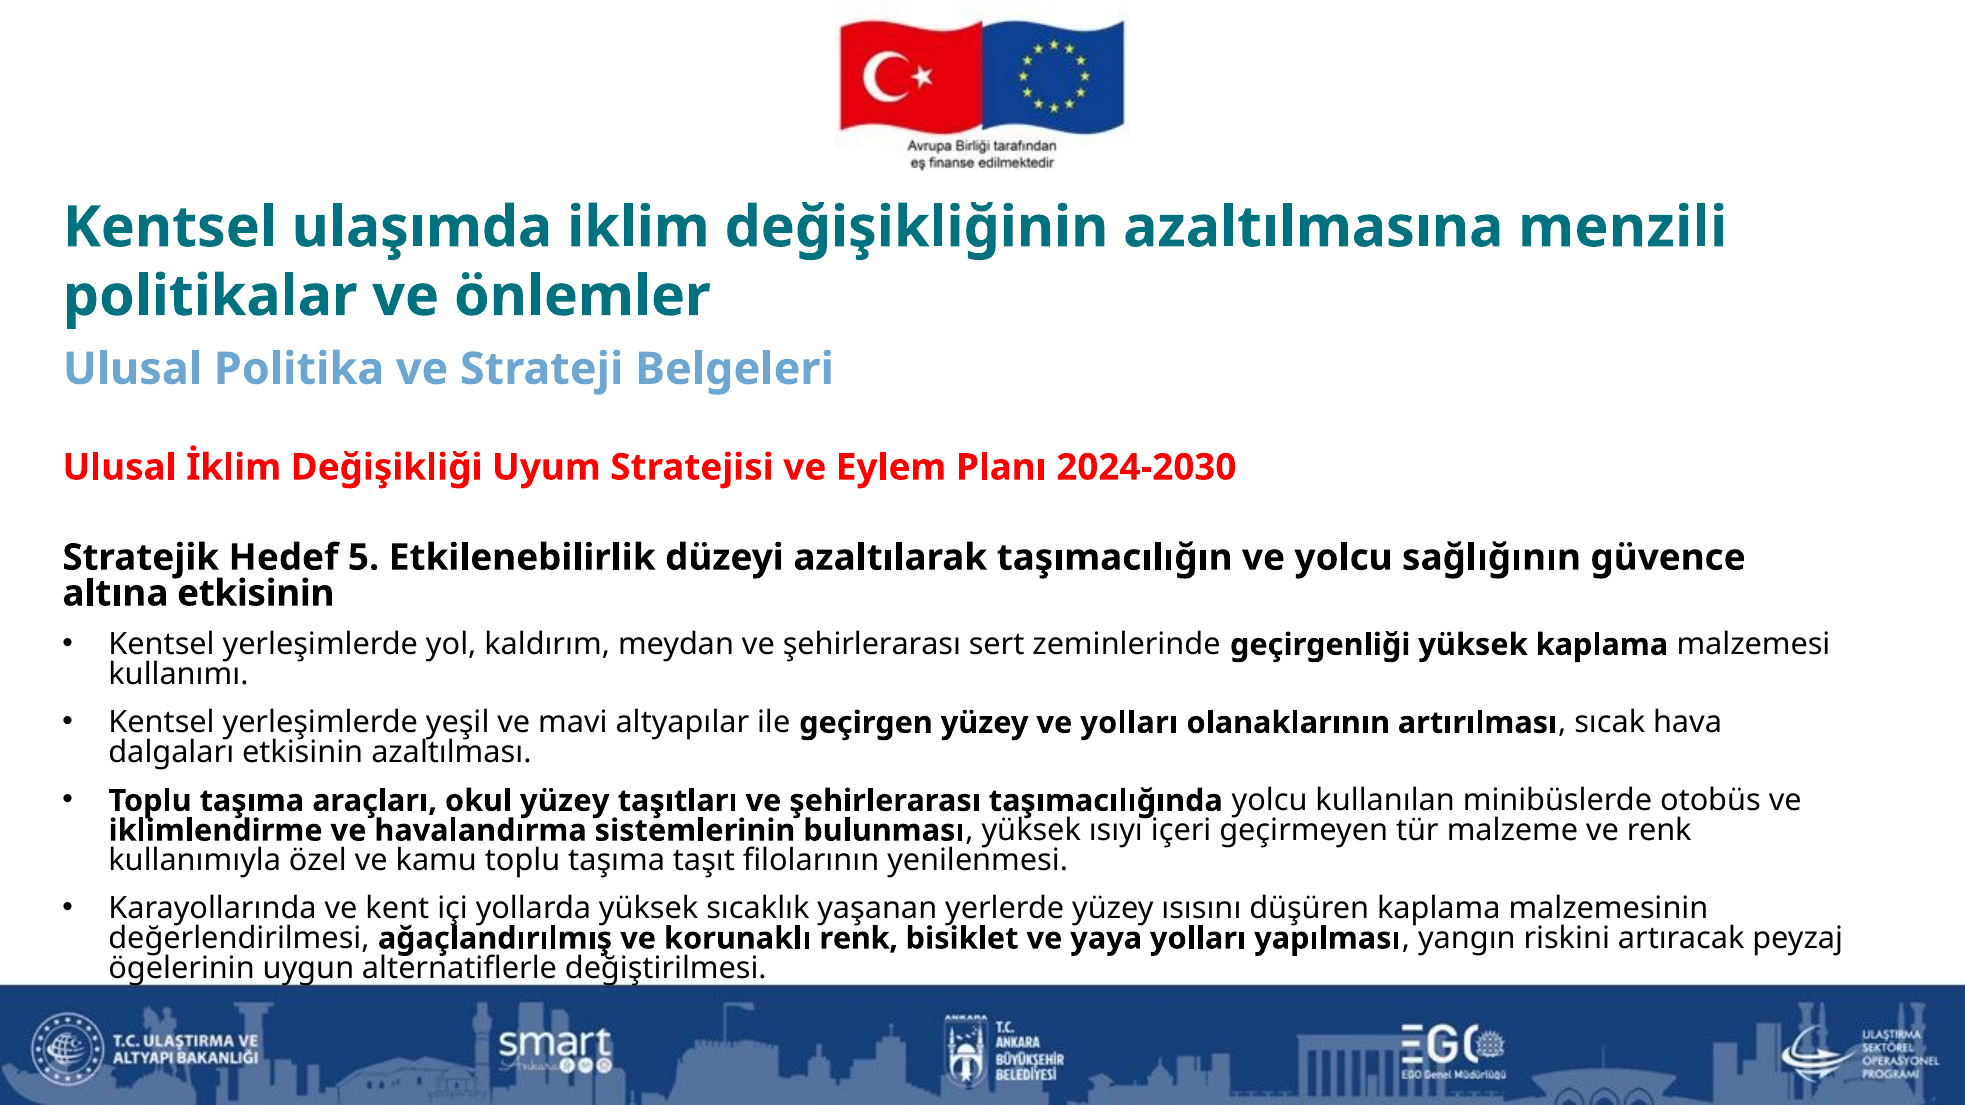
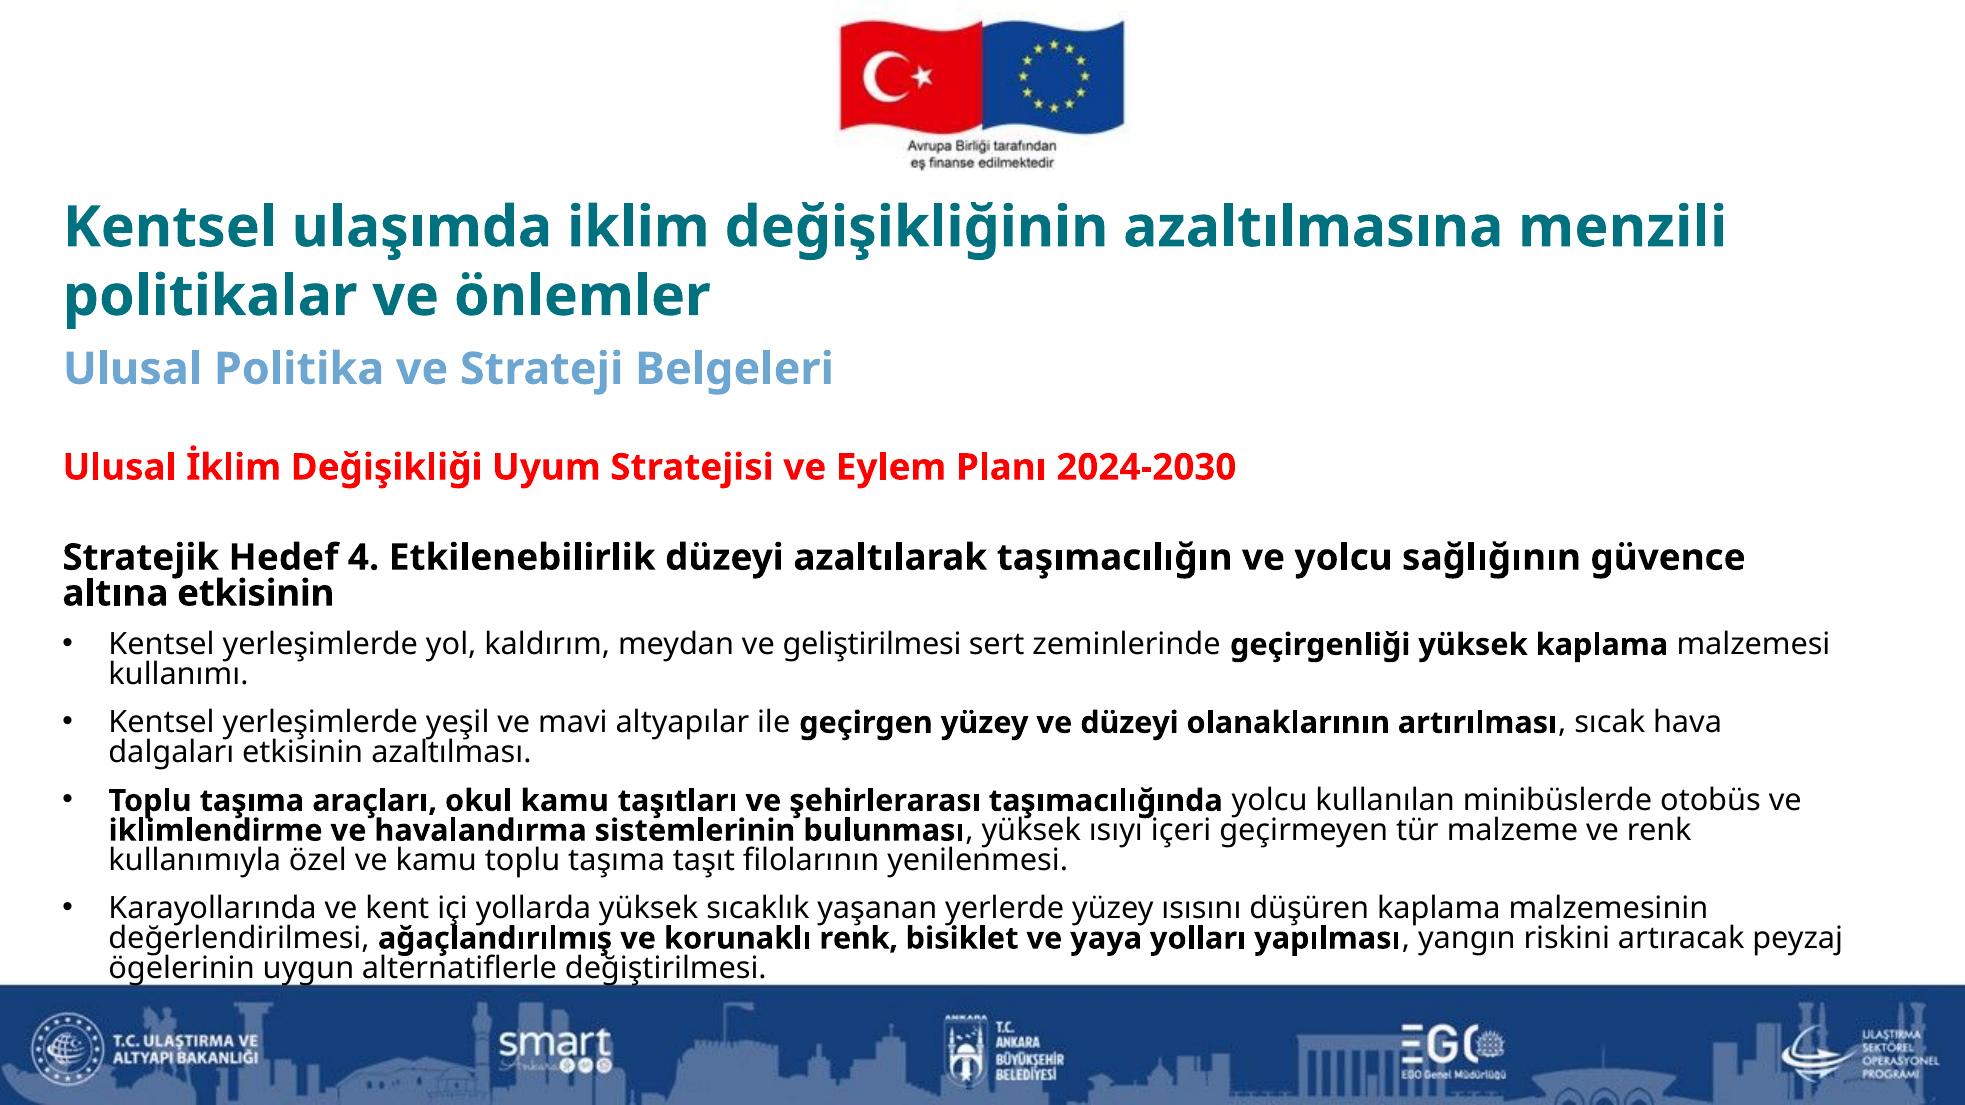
5: 5 -> 4 (364, 558)
meydan ve şehirlerarası: şehirlerarası -> geliştirilmesi (872, 645)
ve yolları: yolları -> düzeyi (1129, 723)
okul yüzey: yüzey -> kamu (565, 801)
